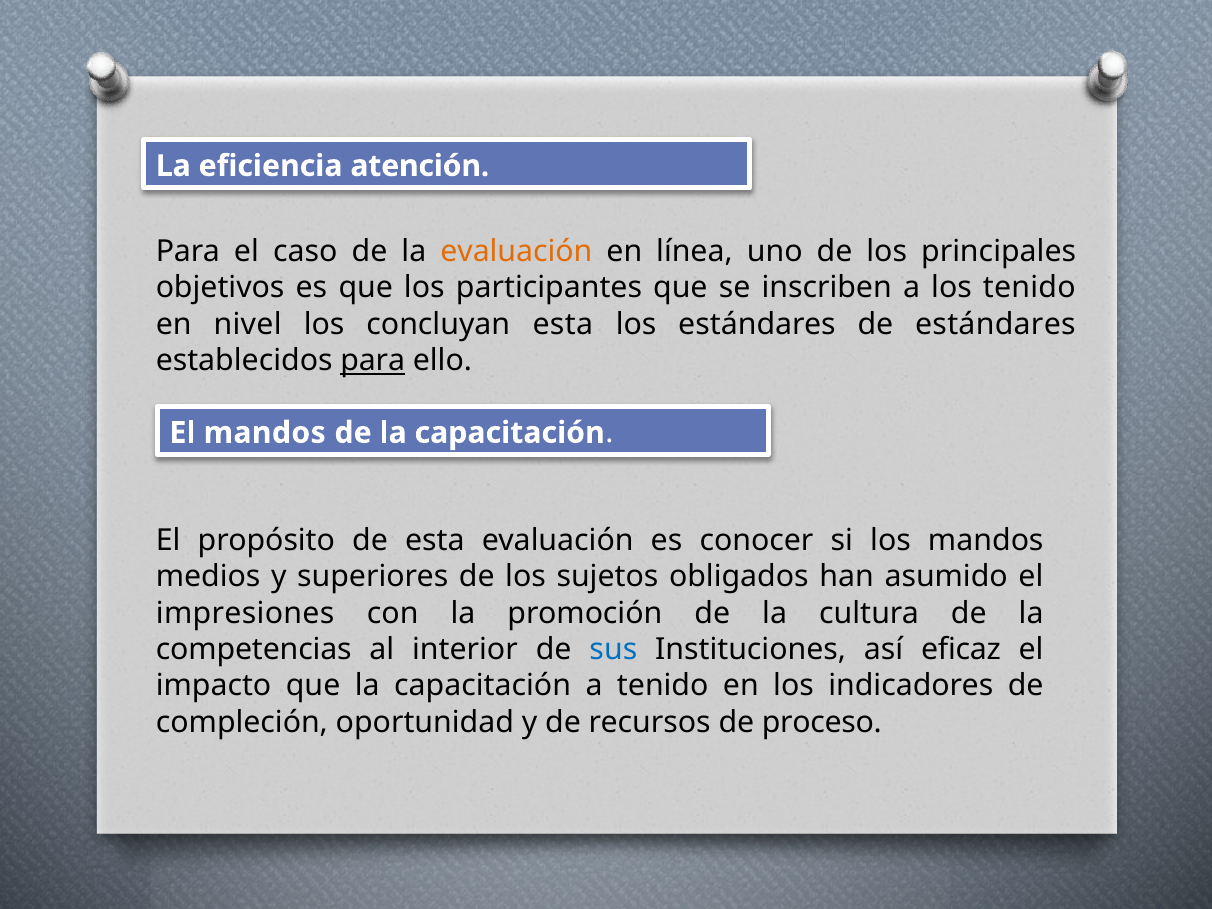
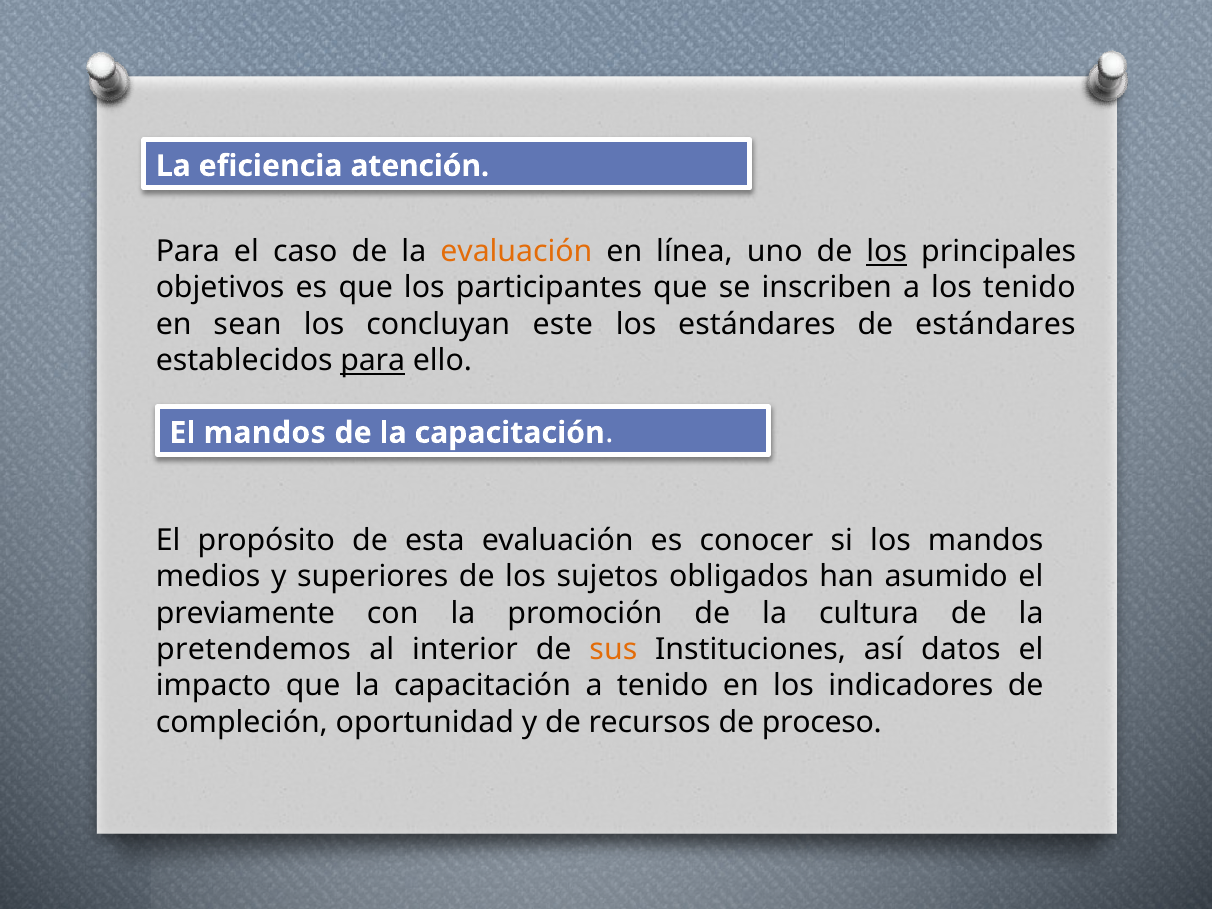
los underline: none -> present (887, 252)
nivel: nivel -> sean (248, 324)
concluyan esta: esta -> este (563, 324)
impresiones: impresiones -> previamente (245, 613)
competencias: competencias -> pretendemos (254, 650)
sus colour: blue -> orange (613, 650)
eficaz: eficaz -> datos (961, 650)
